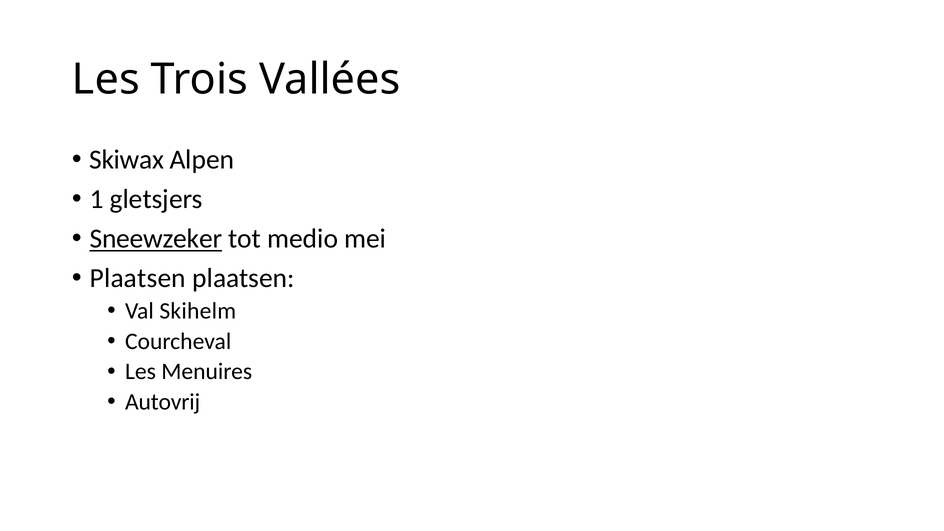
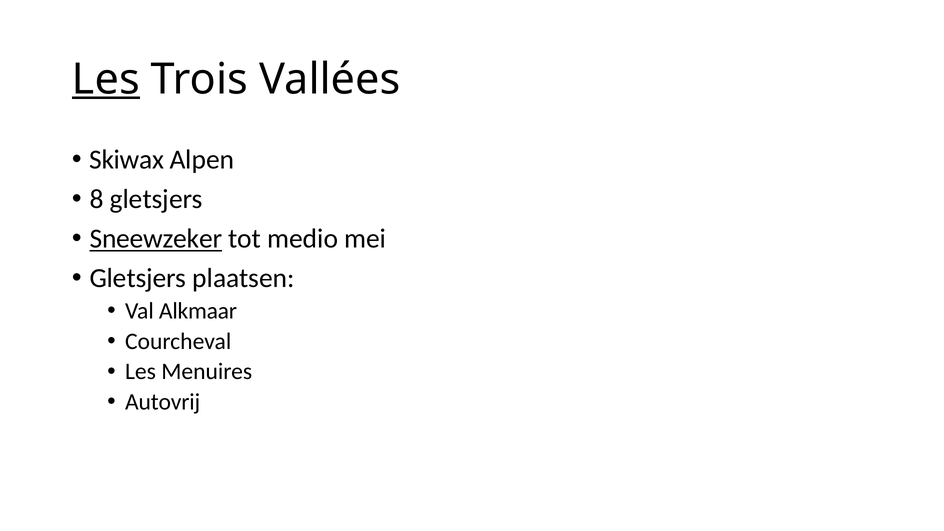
Les underline: none -> present (106, 79)
1: 1 -> 8 (97, 199)
Plaatsen: Plaatsen -> Gletsjers (138, 278)
Skihelm: Skihelm -> Alkmaar (198, 311)
